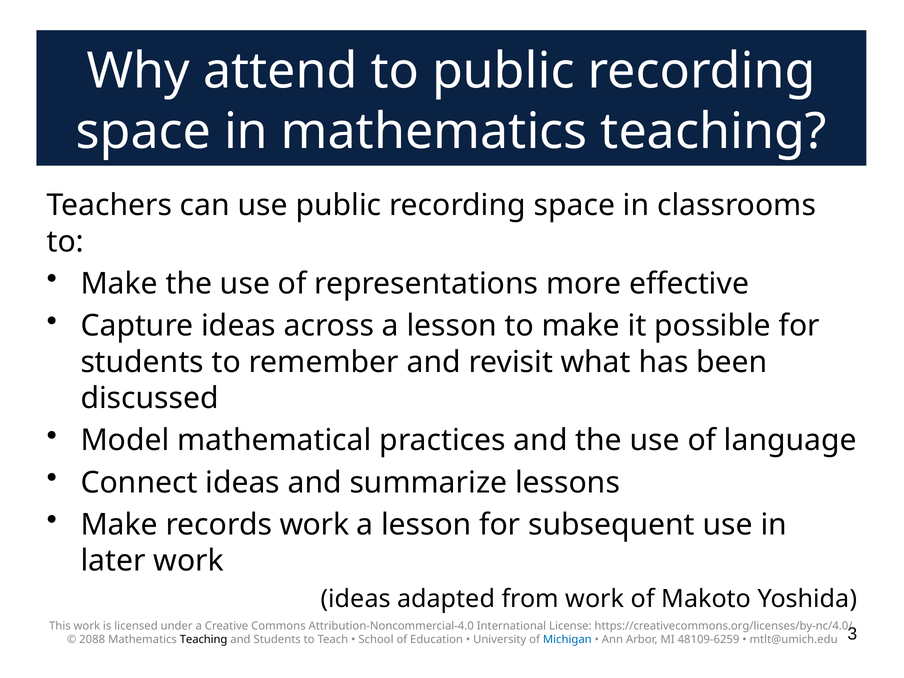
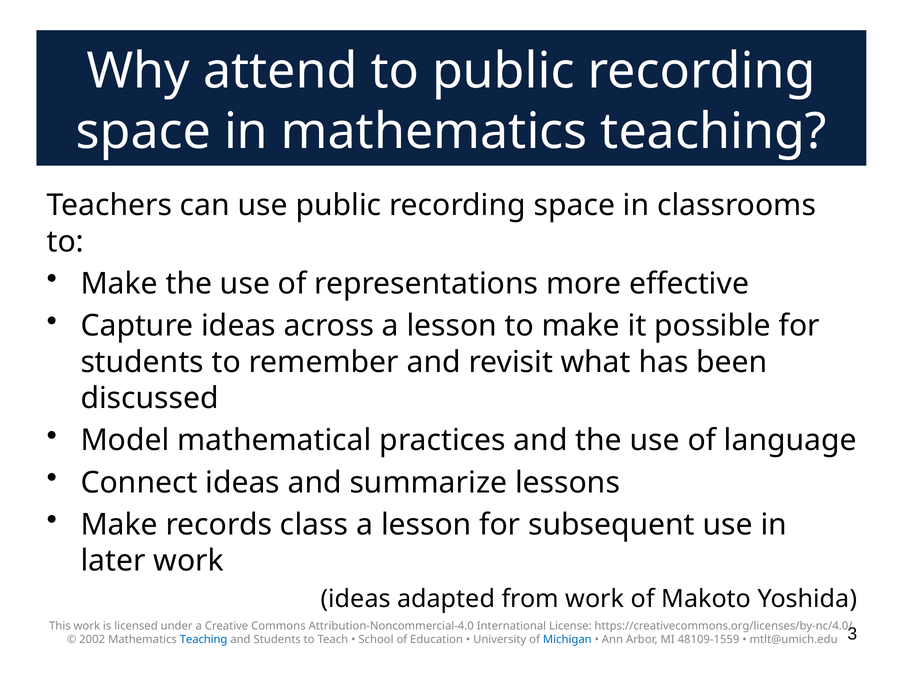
records work: work -> class (314, 525)
2088: 2088 -> 2002 (92, 640)
Teaching colour: black -> blue (204, 640)
48109-6259: 48109-6259 -> 48109-1559 (709, 640)
